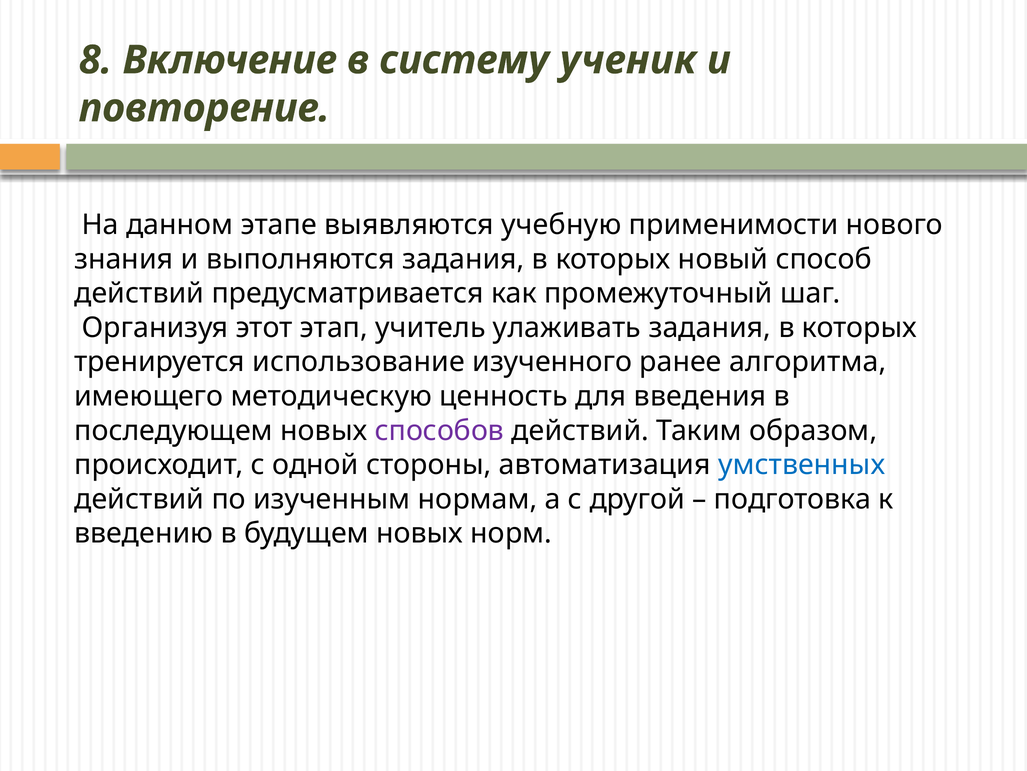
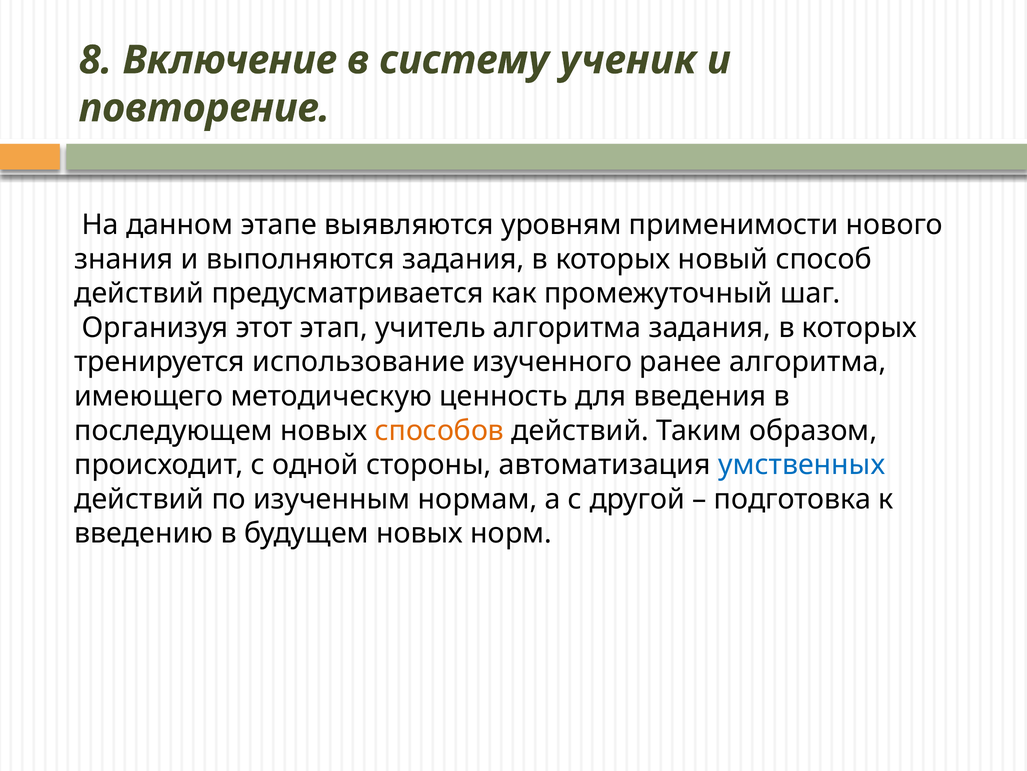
учебную: учебную -> уровням (561, 225)
учитель улаживать: улаживать -> алгоритма (567, 327)
способов colour: purple -> orange (439, 430)
